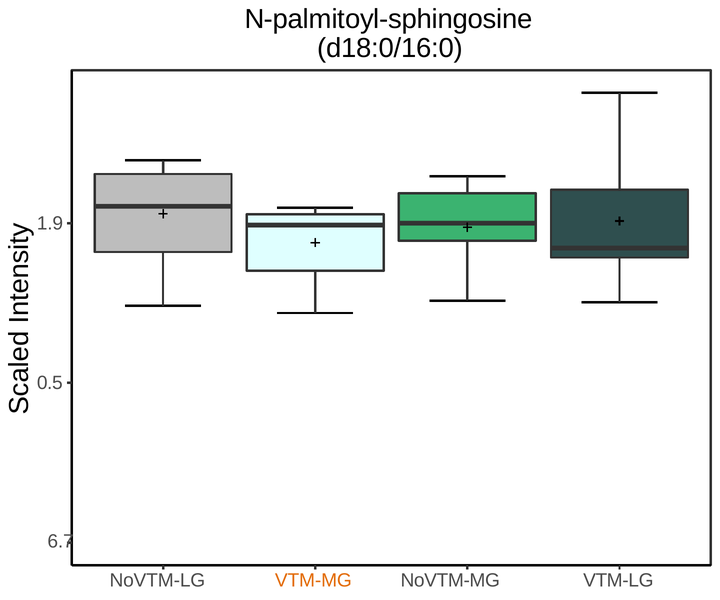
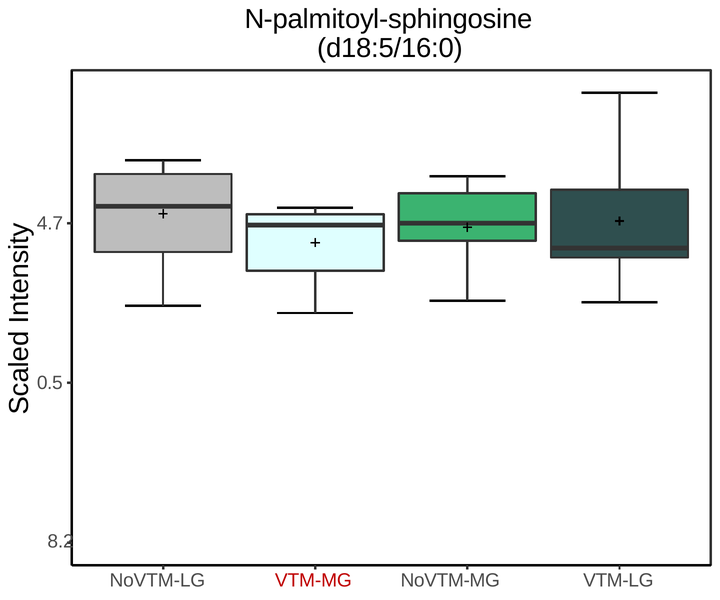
d18:0/16:0: d18:0/16:0 -> d18:5/16:0 (390, 48)
1.9: 1.9 -> 4.7 (50, 223)
6.7: 6.7 -> 8.2 (61, 542)
VTM-MG colour: orange -> red (313, 580)
